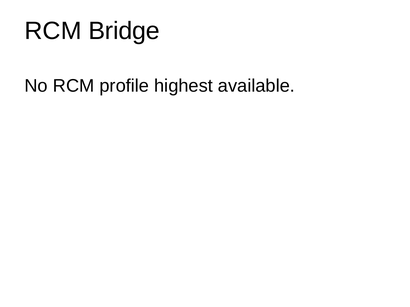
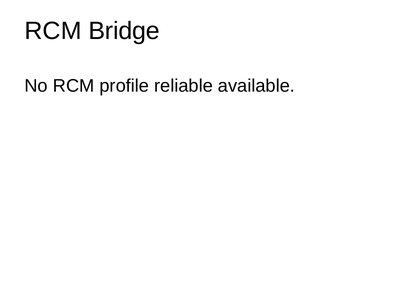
highest: highest -> reliable (184, 86)
